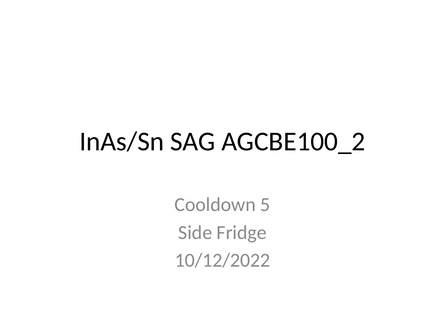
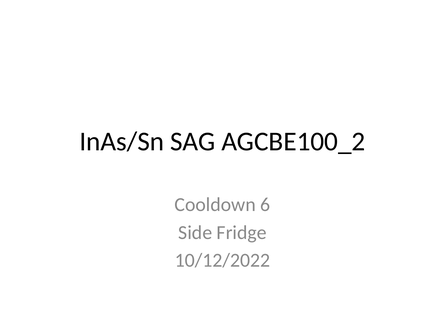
5: 5 -> 6 (265, 205)
